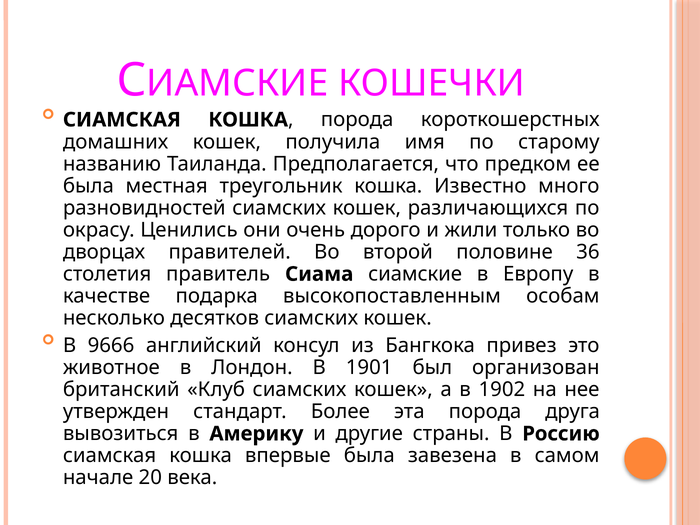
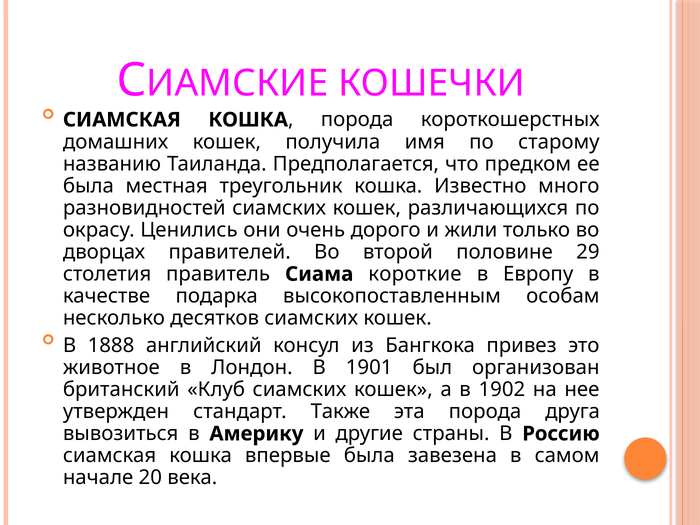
36: 36 -> 29 (588, 252)
сиамские: сиамские -> короткие (415, 274)
9666: 9666 -> 1888 (111, 345)
Более: Более -> Также (340, 412)
